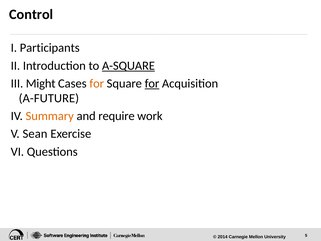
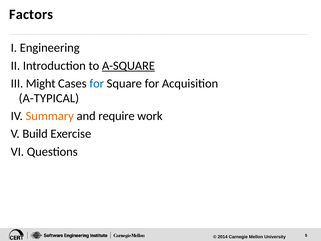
Control: Control -> Factors (31, 14)
Participants: Participants -> Engineering (50, 48)
for colour: orange -> blue (97, 83)
for underline: present -> none (152, 83)
A-FUTURE: A-FUTURE -> A-TYPICAL (49, 98)
Sean: Sean -> Build (35, 134)
